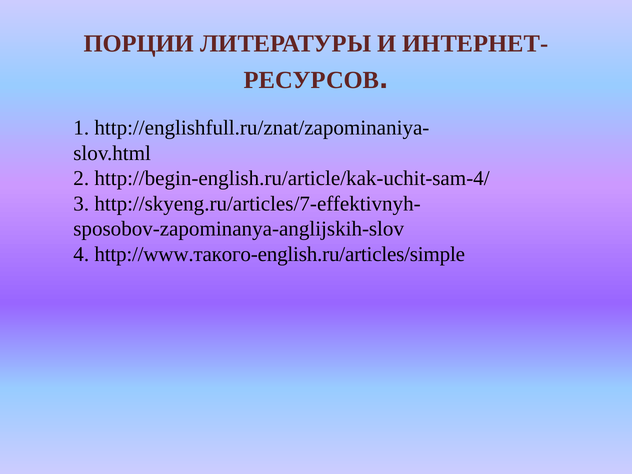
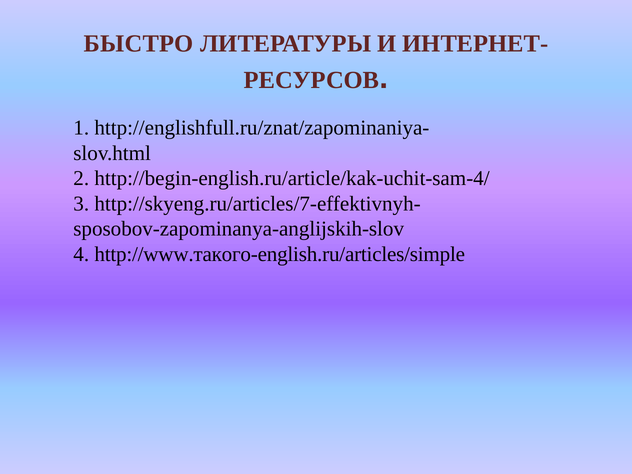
ПОРЦИИ: ПОРЦИИ -> БЫСТРО (139, 44)
